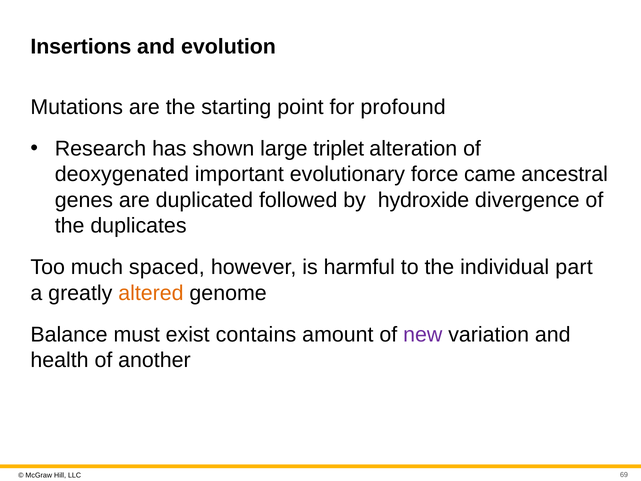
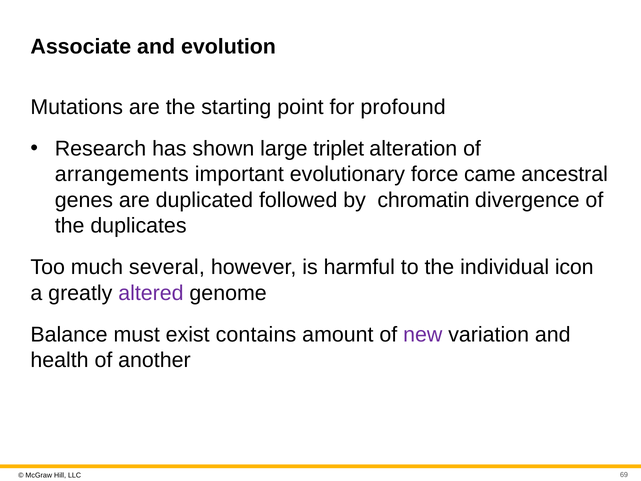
Insertions: Insertions -> Associate (81, 47)
deoxygenated: deoxygenated -> arrangements (122, 174)
hydroxide: hydroxide -> chromatin (424, 200)
spaced: spaced -> several (167, 267)
part: part -> icon (574, 267)
altered colour: orange -> purple (151, 293)
